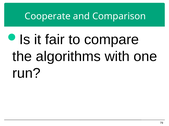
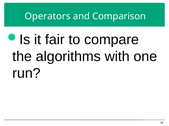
Cooperate: Cooperate -> Operators (48, 16)
